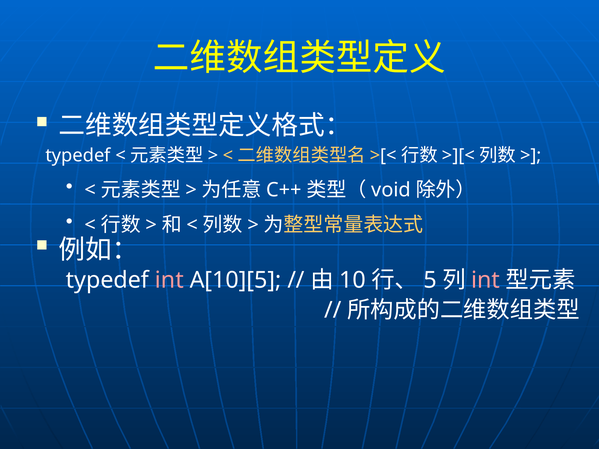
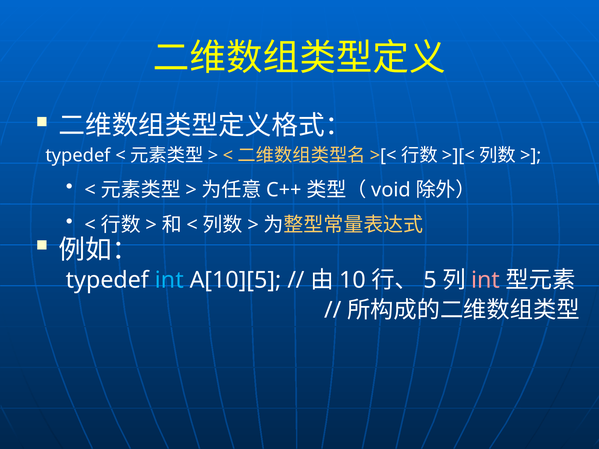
int colour: pink -> light blue (169, 280)
